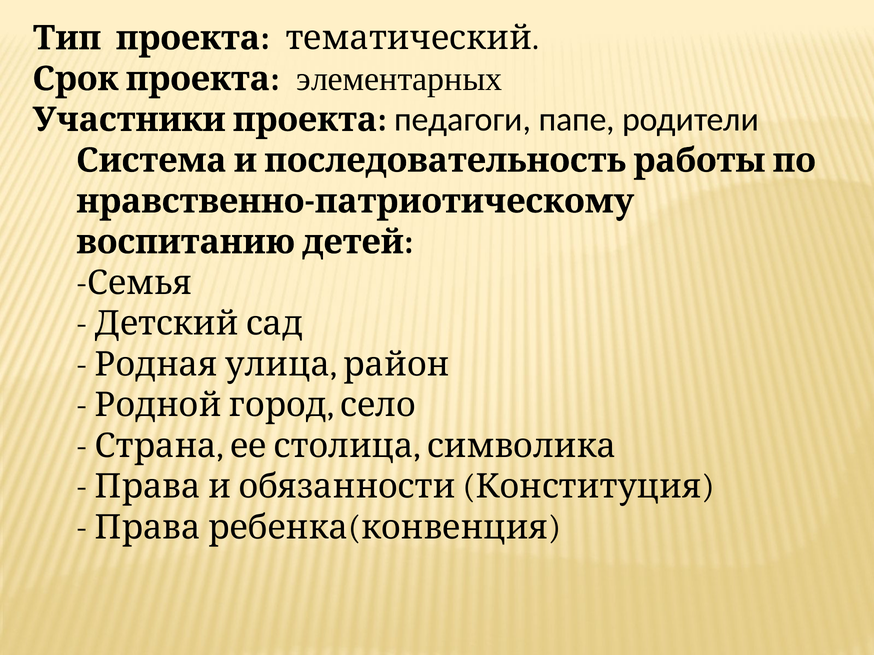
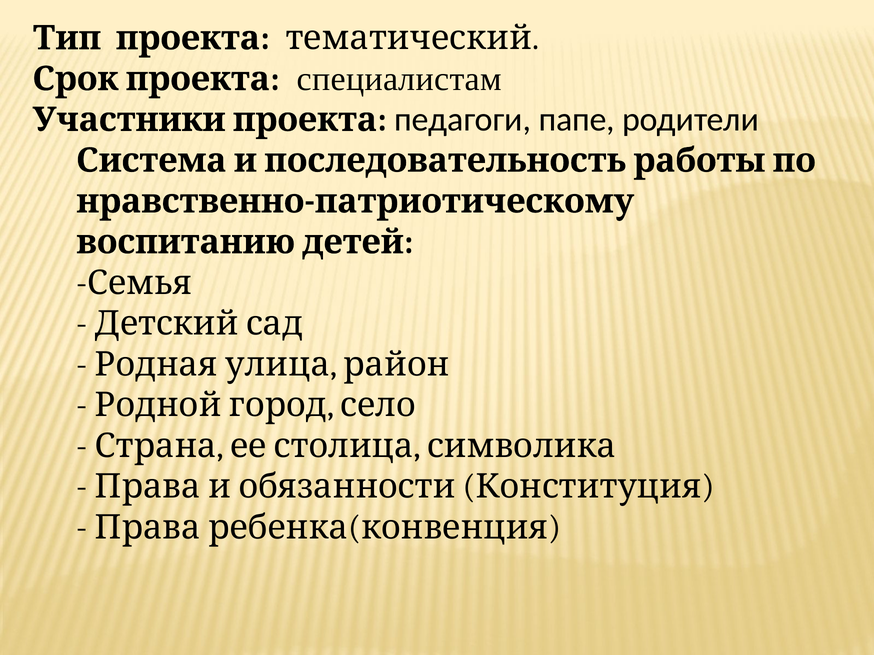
элементарных: элементарных -> специалистам (399, 79)
